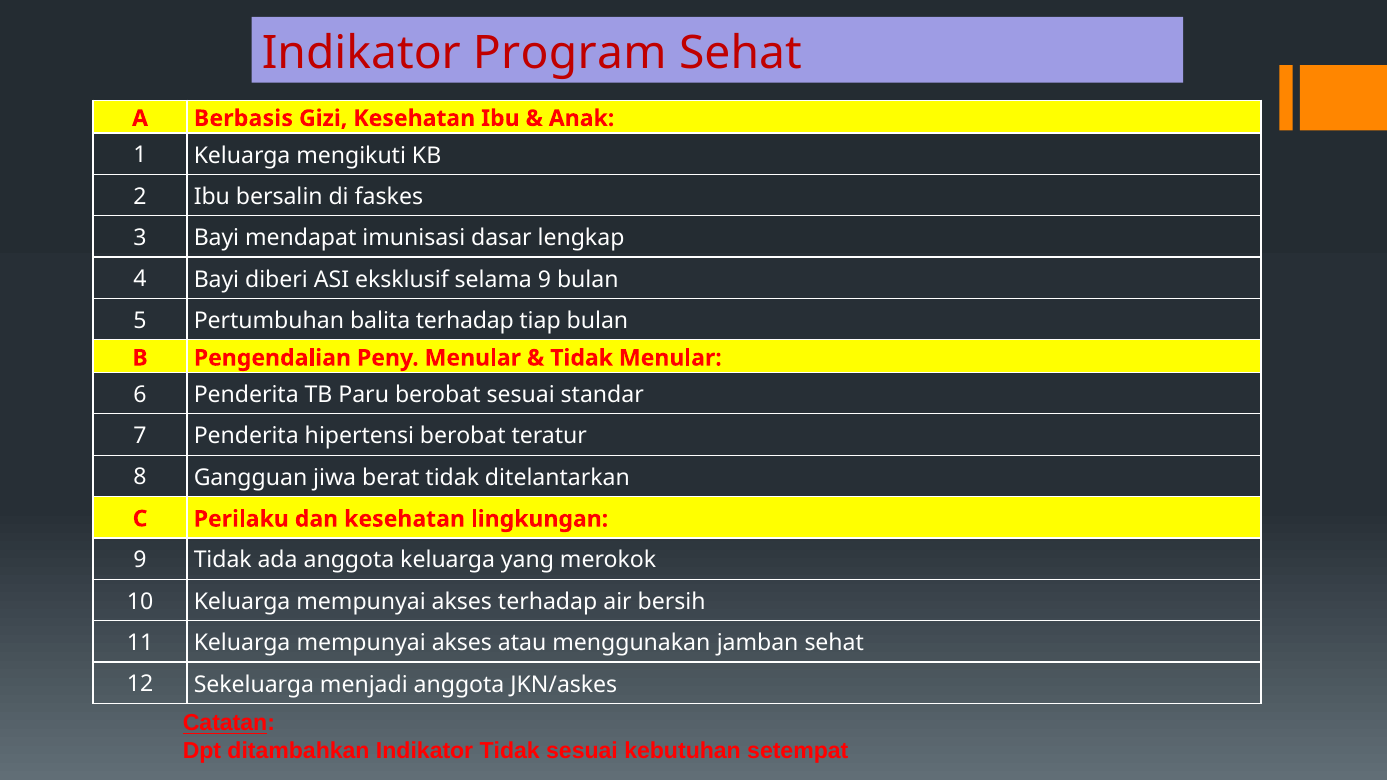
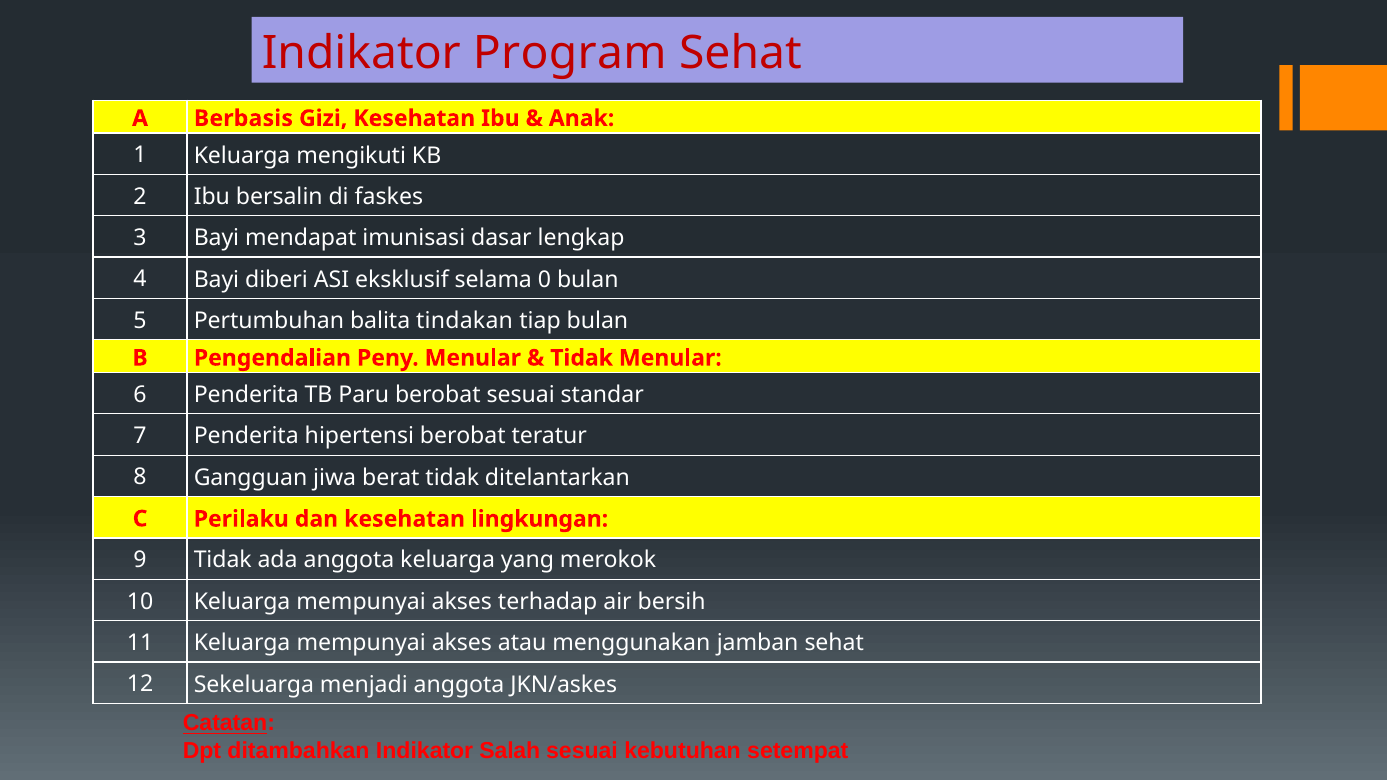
selama 9: 9 -> 0 (545, 280)
balita terhadap: terhadap -> tindakan (465, 321)
Indikator Tidak: Tidak -> Salah (510, 751)
